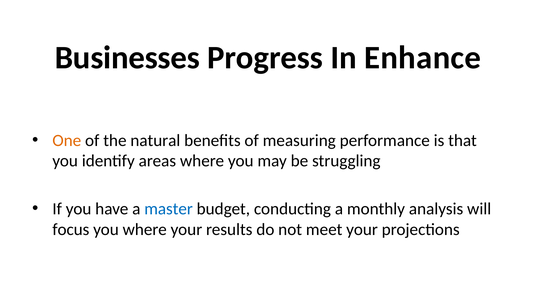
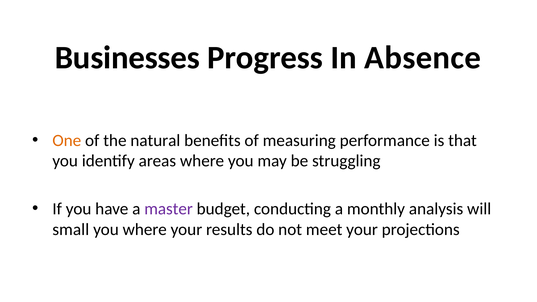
Enhance: Enhance -> Absence (423, 58)
master colour: blue -> purple (169, 209)
focus: focus -> small (71, 230)
